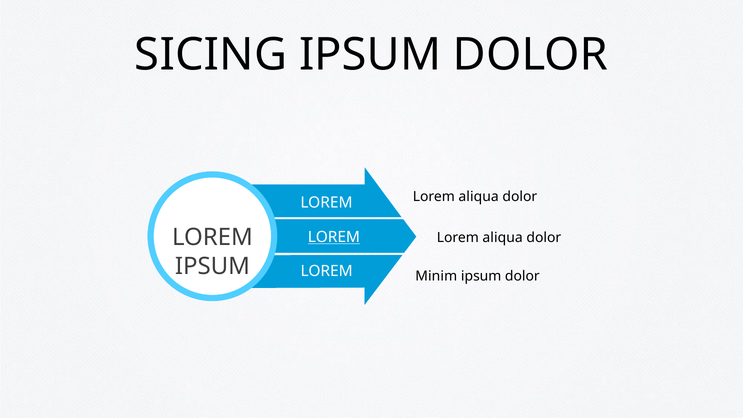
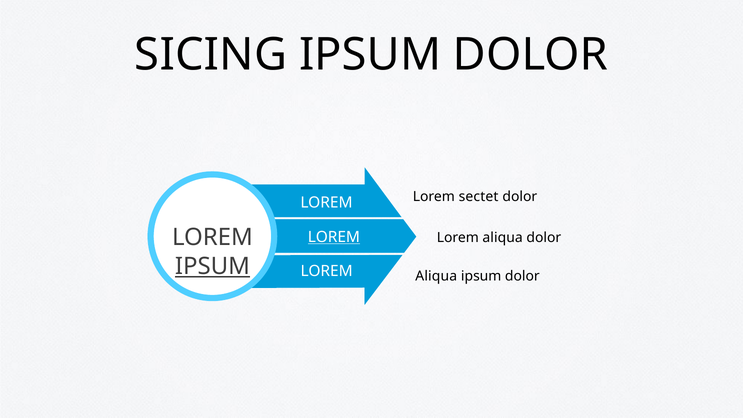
aliqua: aliqua -> sectet (479, 196)
IPSUM underline: none -> present (212, 266)
Minim: Minim -> Aliqua (436, 276)
